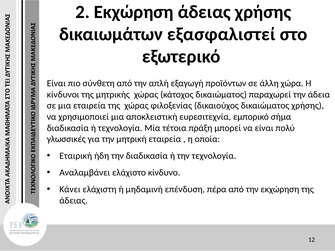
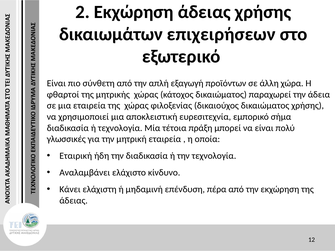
εξασφαλιστεί: εξασφαλιστεί -> επιχειρήσεων (221, 34)
κίνδυνοι: κίνδυνοι -> φθαρτοί (63, 95)
